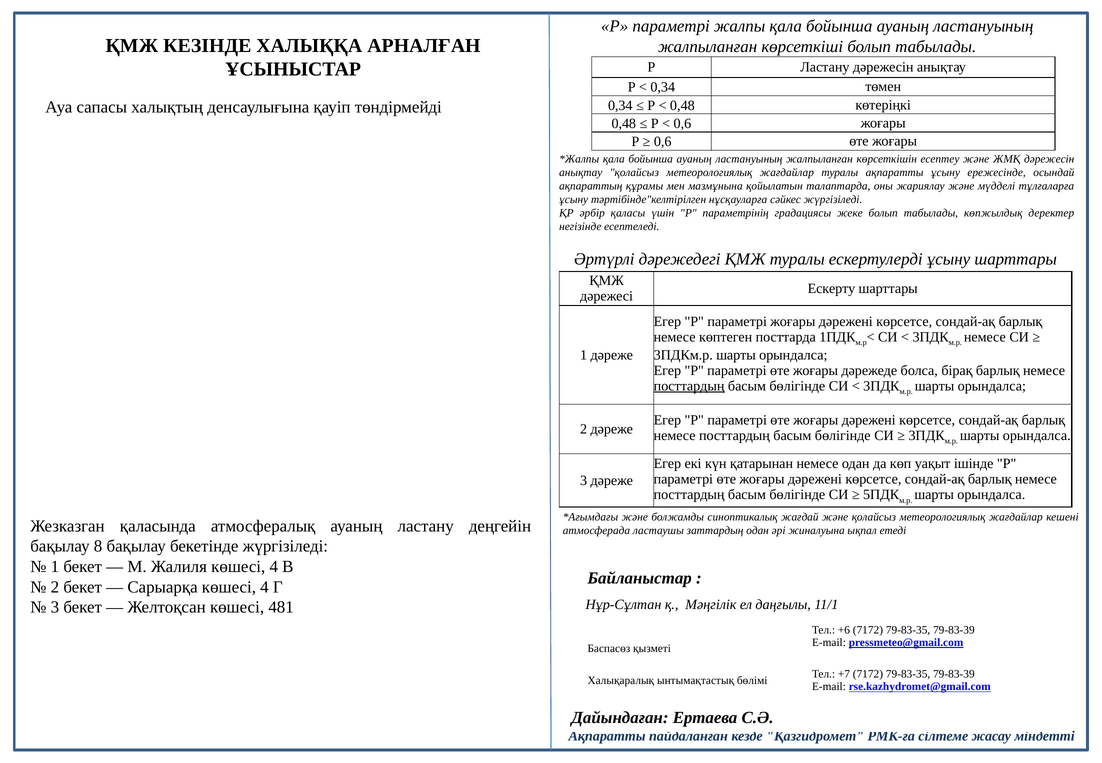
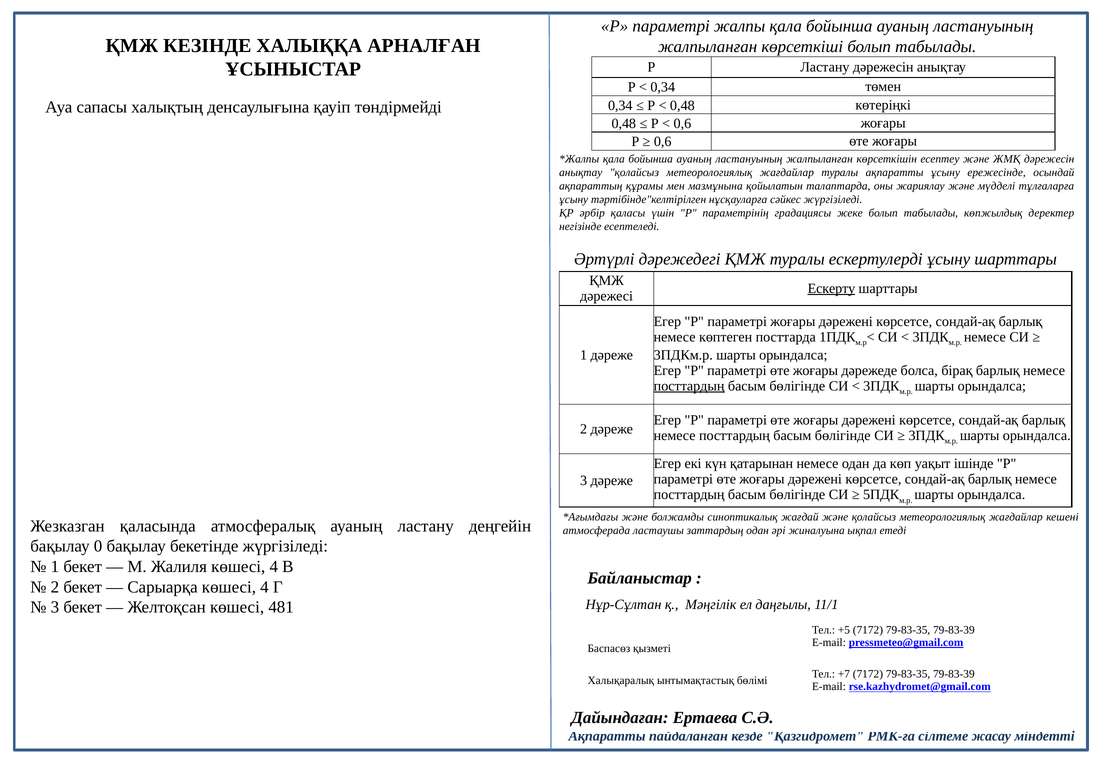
Ескерту underline: none -> present (832, 289)
8: 8 -> 0 (98, 546)
+6: +6 -> +5 (844, 630)
